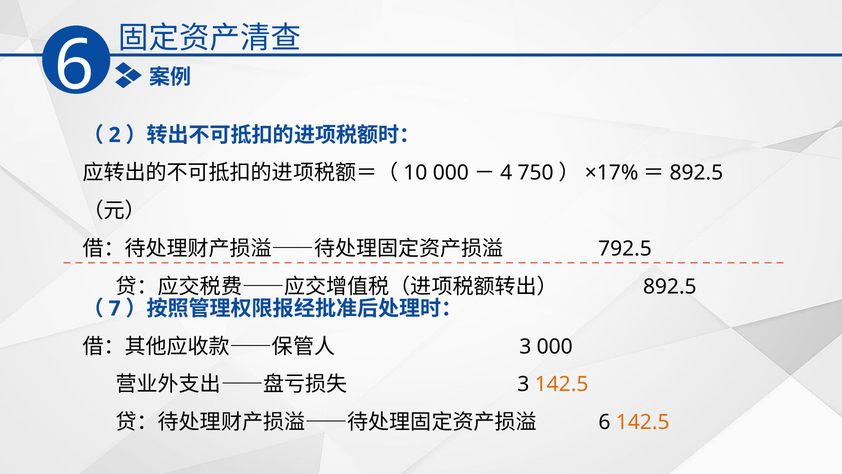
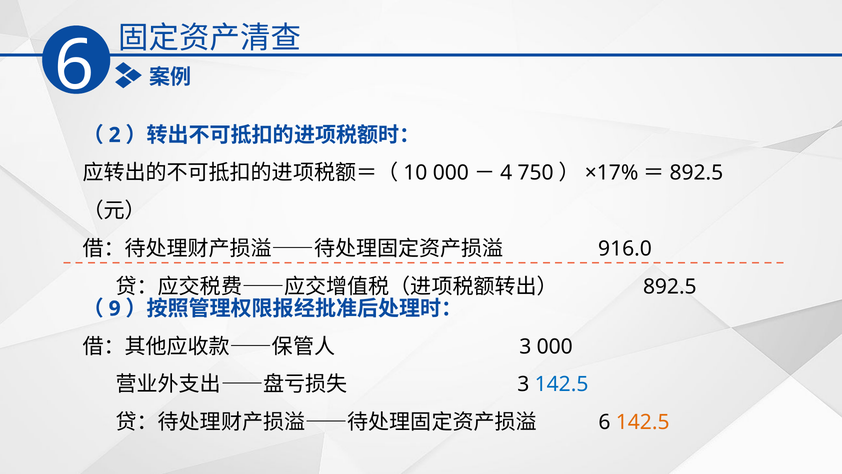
792.5: 792.5 -> 916.0 (625, 249)
7: 7 -> 9 (115, 308)
142.5 colour: orange -> blue (562, 384)
